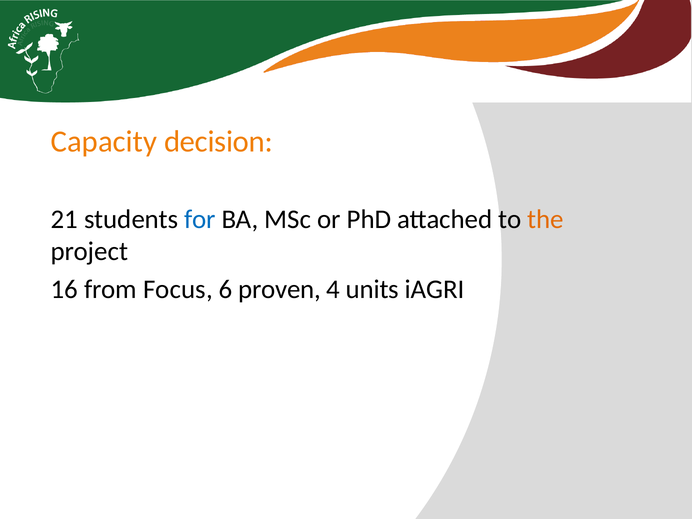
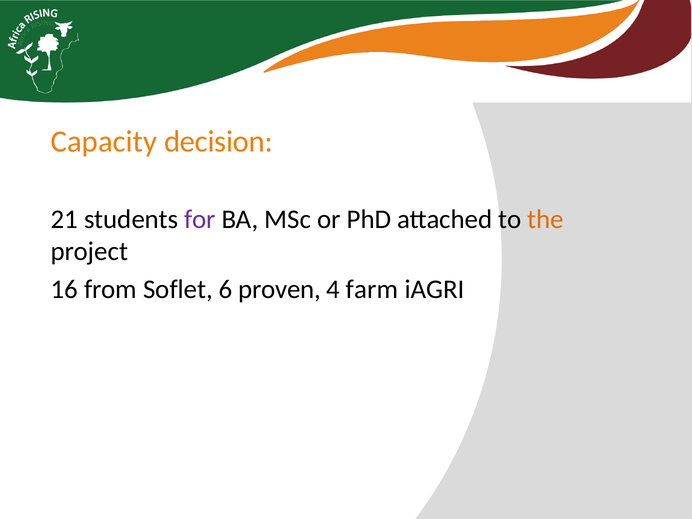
for colour: blue -> purple (200, 219)
Focus: Focus -> Soflet (178, 289)
units: units -> farm (372, 289)
